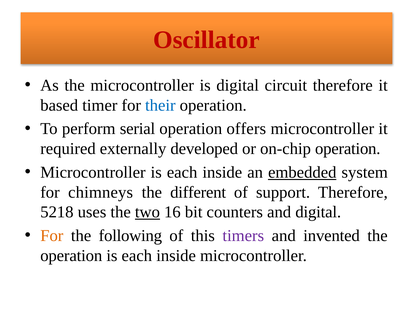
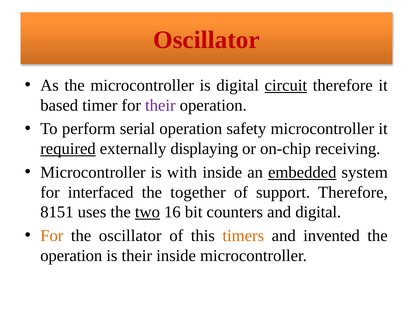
circuit underline: none -> present (286, 85)
their colour: blue -> purple (160, 105)
offers: offers -> safety (246, 129)
required underline: none -> present (68, 149)
developed: developed -> displaying (204, 149)
on-chip operation: operation -> receiving (348, 149)
Microcontroller is each: each -> with (182, 173)
chimneys: chimneys -> interfaced (101, 193)
different: different -> together (198, 193)
5218: 5218 -> 8151 (57, 213)
the following: following -> oscillator (130, 236)
timers colour: purple -> orange (243, 236)
each: each -> their (137, 256)
